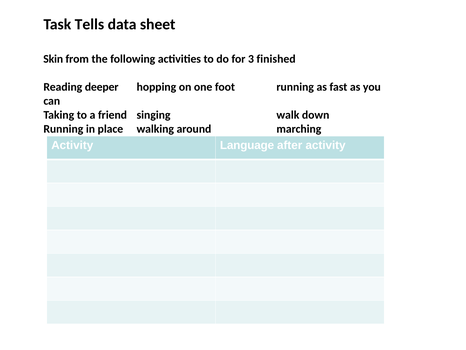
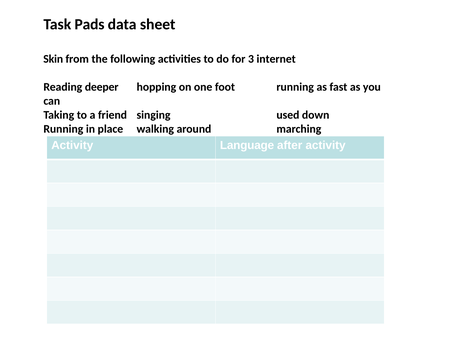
Tells: Tells -> Pads (90, 24)
finished: finished -> internet (276, 59)
walk: walk -> used (288, 115)
